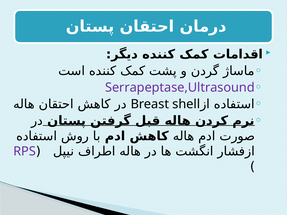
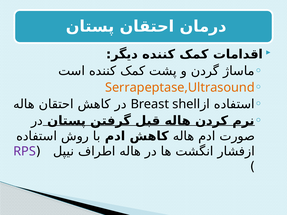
Serrapeptase,Ultrasound colour: purple -> orange (180, 88)
